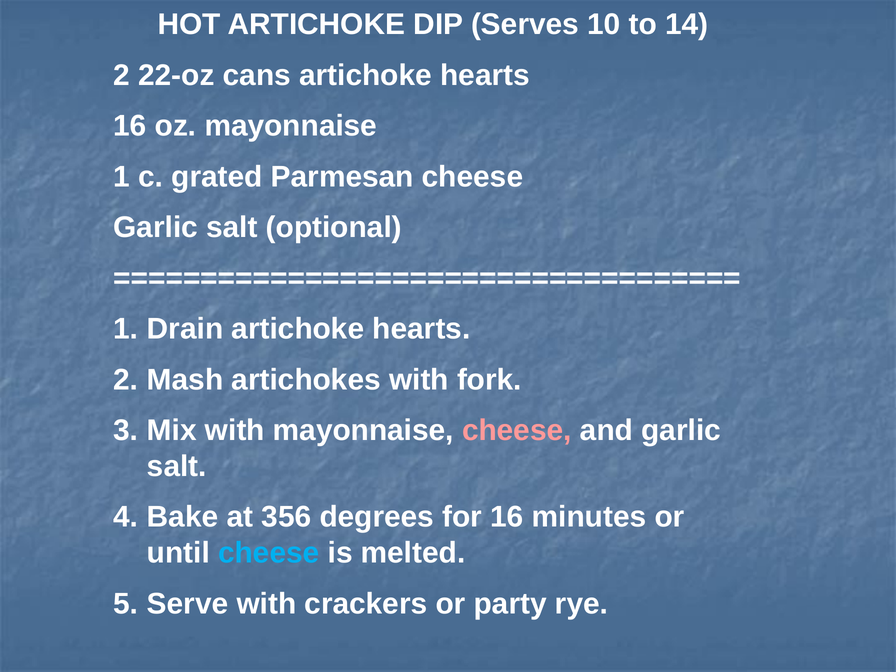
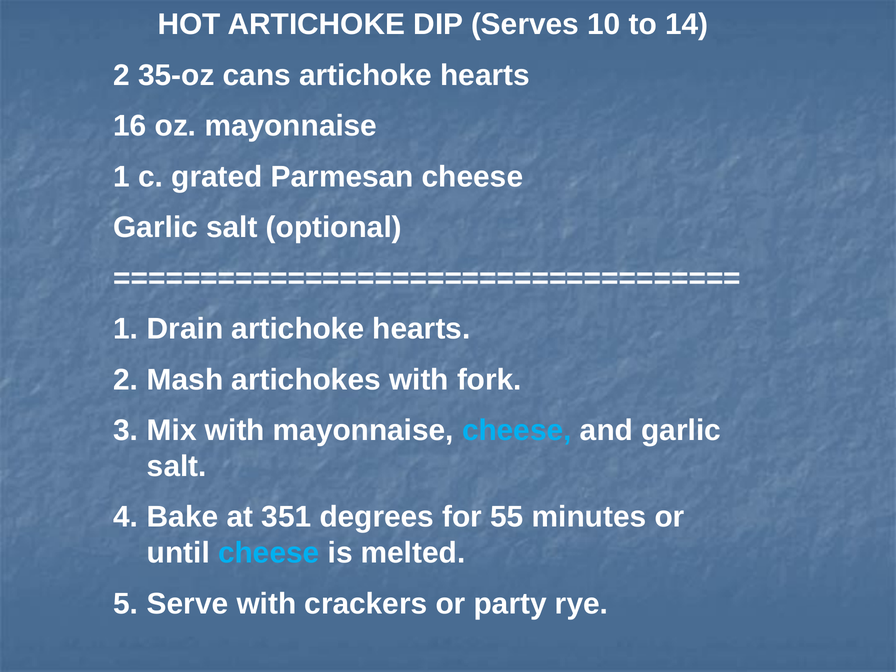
22-oz: 22-oz -> 35-oz (176, 75)
cheese colour: pink -> light blue (517, 430)
356: 356 -> 351 (286, 517)
for 16: 16 -> 55 (507, 517)
